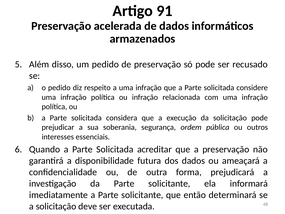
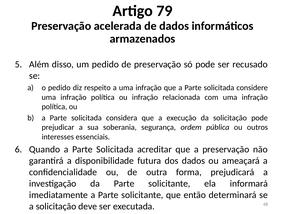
91: 91 -> 79 (164, 11)
